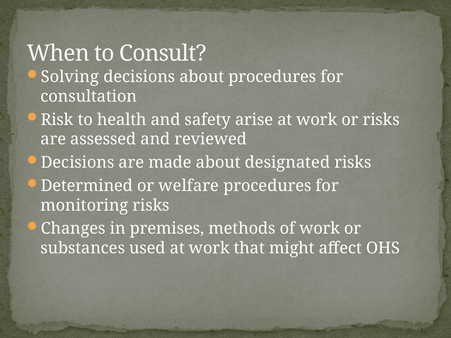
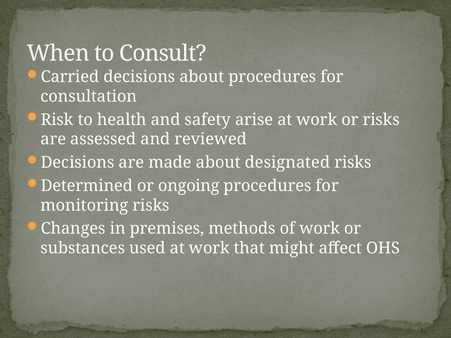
Solving: Solving -> Carried (70, 77)
welfare: welfare -> ongoing (189, 186)
